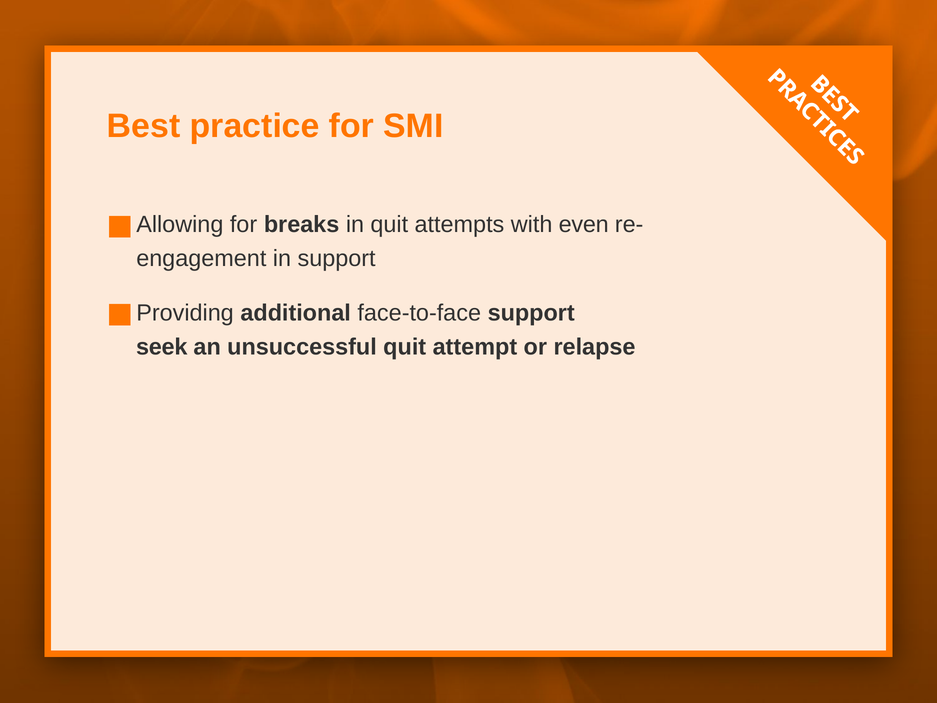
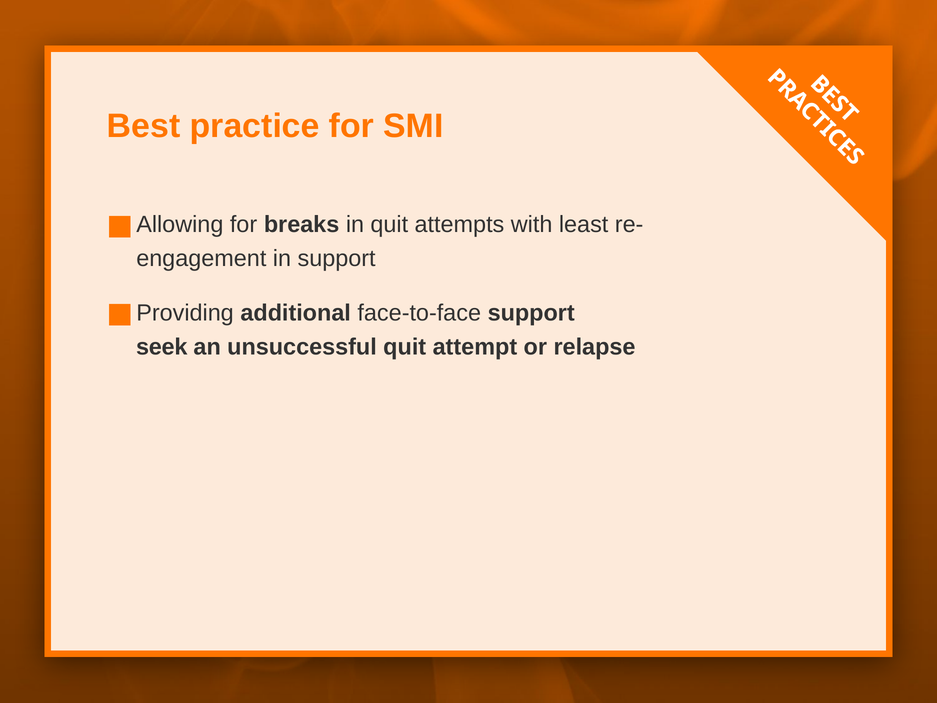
even: even -> least (584, 225)
